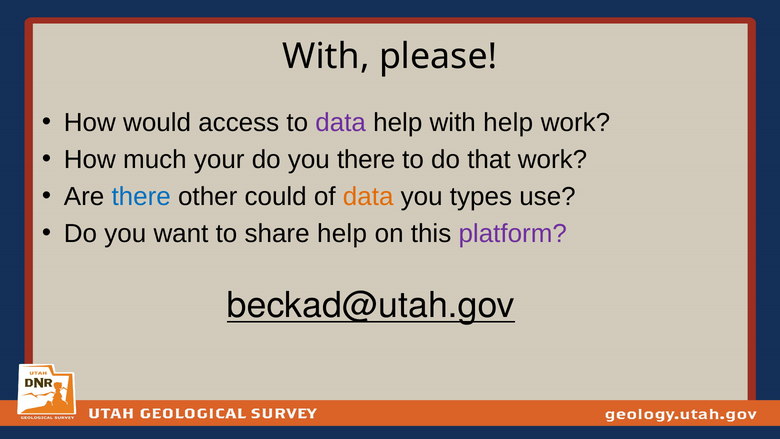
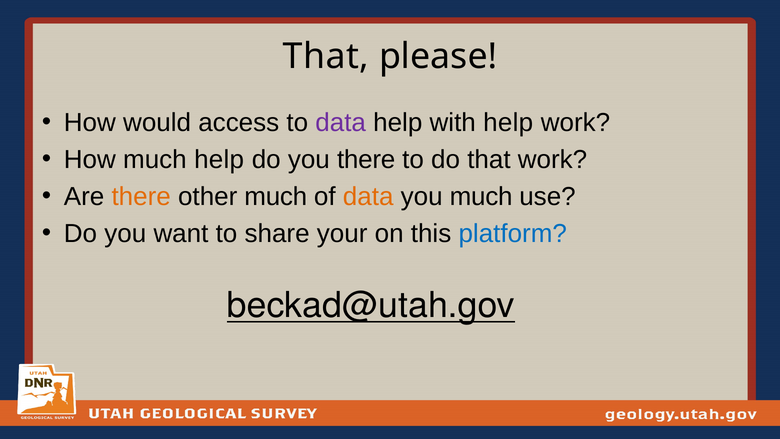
With: With -> That (326, 57)
much your: your -> help (219, 160)
there colour: blue -> orange (141, 196)
other could: could -> much (276, 196)
you types: types -> much (481, 196)
share help: help -> your (342, 233)
platform colour: purple -> blue (513, 233)
